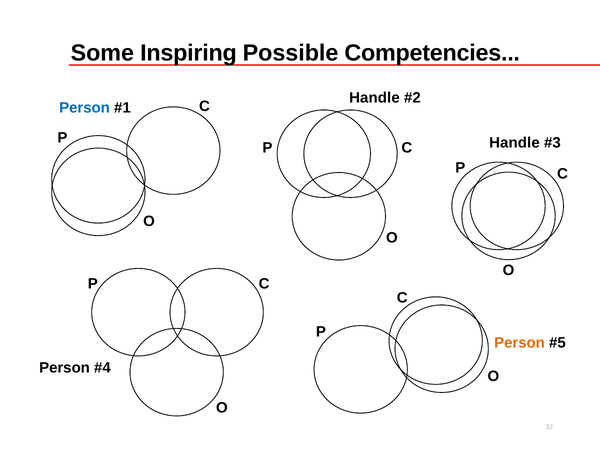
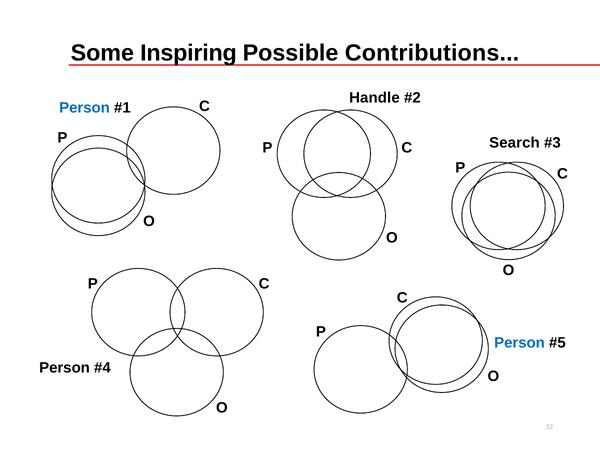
Competencies: Competencies -> Contributions (432, 53)
Handle: Handle -> Search (514, 143)
Person colour: orange -> blue (520, 343)
